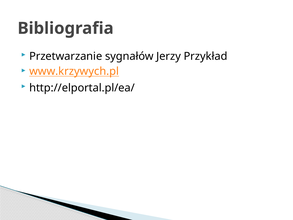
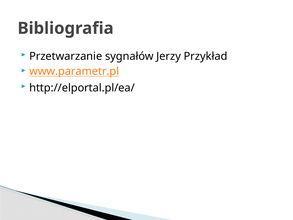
www.krzywych.pl: www.krzywych.pl -> www.parametr.pl (74, 71)
